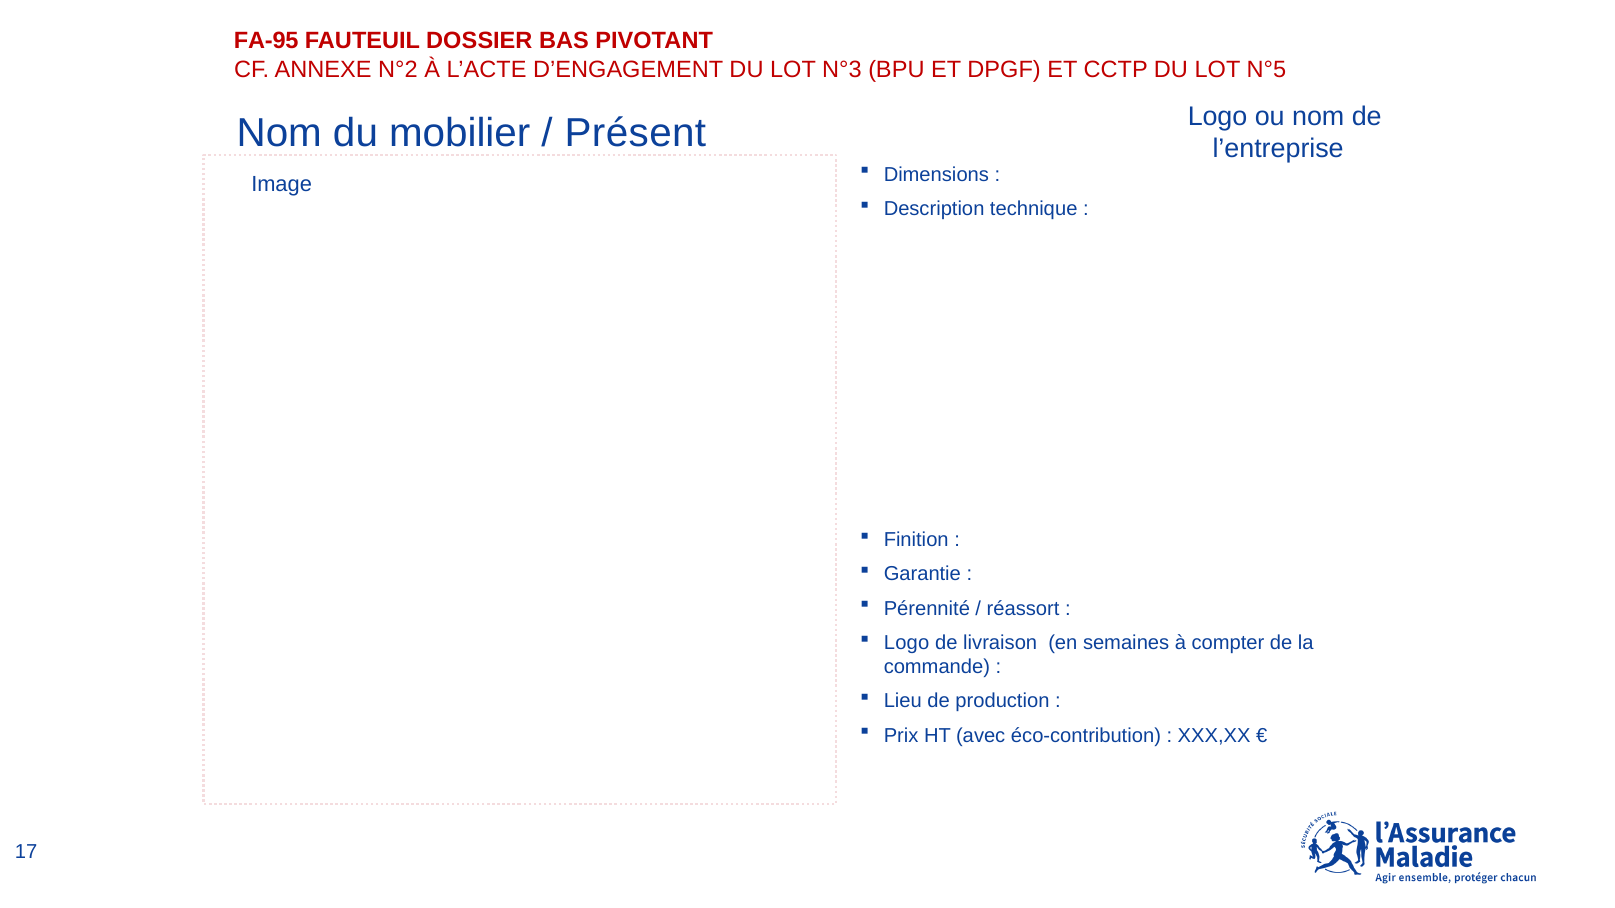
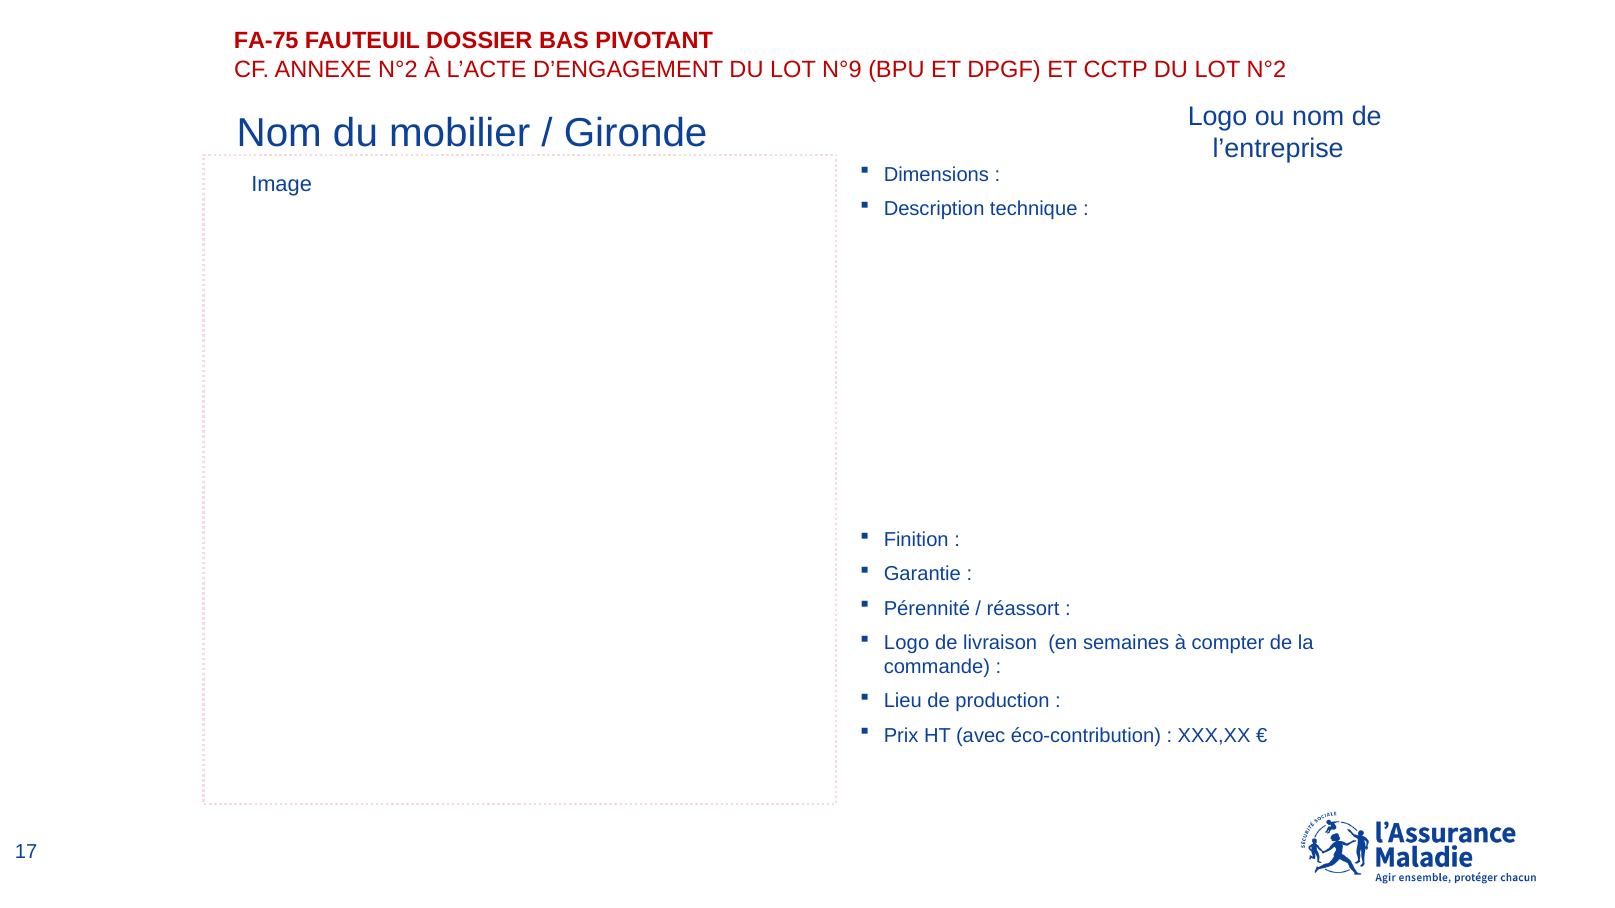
FA-95: FA-95 -> FA-75 (266, 41)
N°3: N°3 -> N°9 (842, 69)
LOT N°5: N°5 -> N°2 (1266, 69)
Présent: Présent -> Gironde (636, 133)
